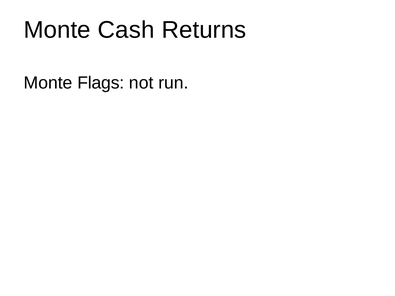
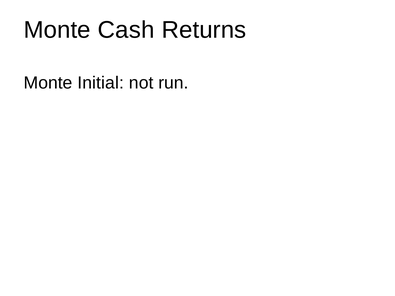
Flags: Flags -> Initial (101, 83)
